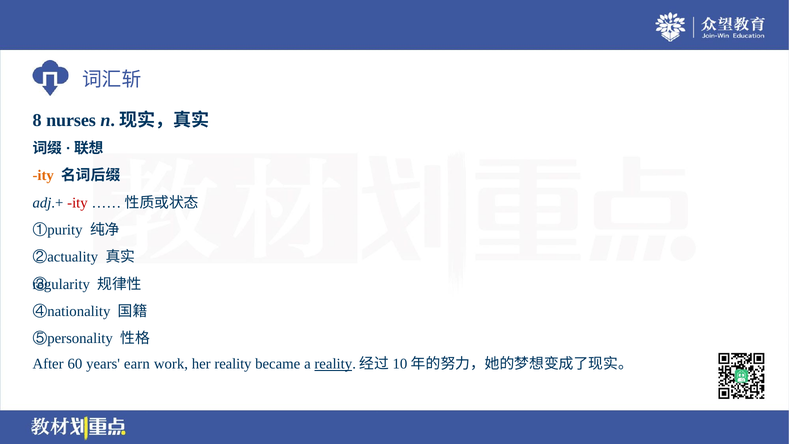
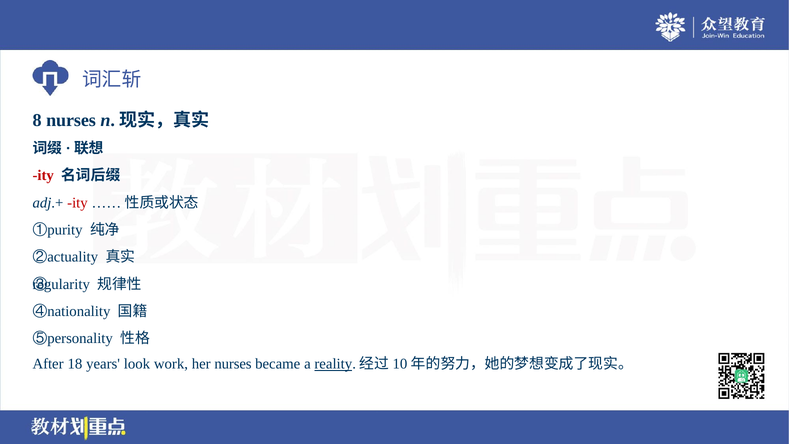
ity colour: orange -> red (43, 176)
60: 60 -> 18 (75, 364)
earn: earn -> look (137, 364)
her reality: reality -> nurses (233, 364)
